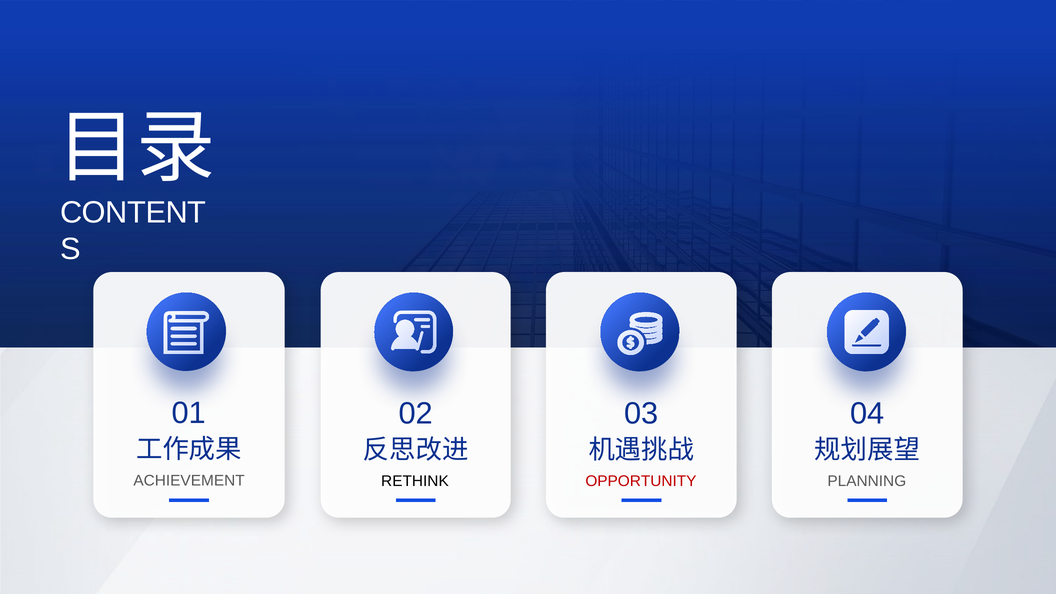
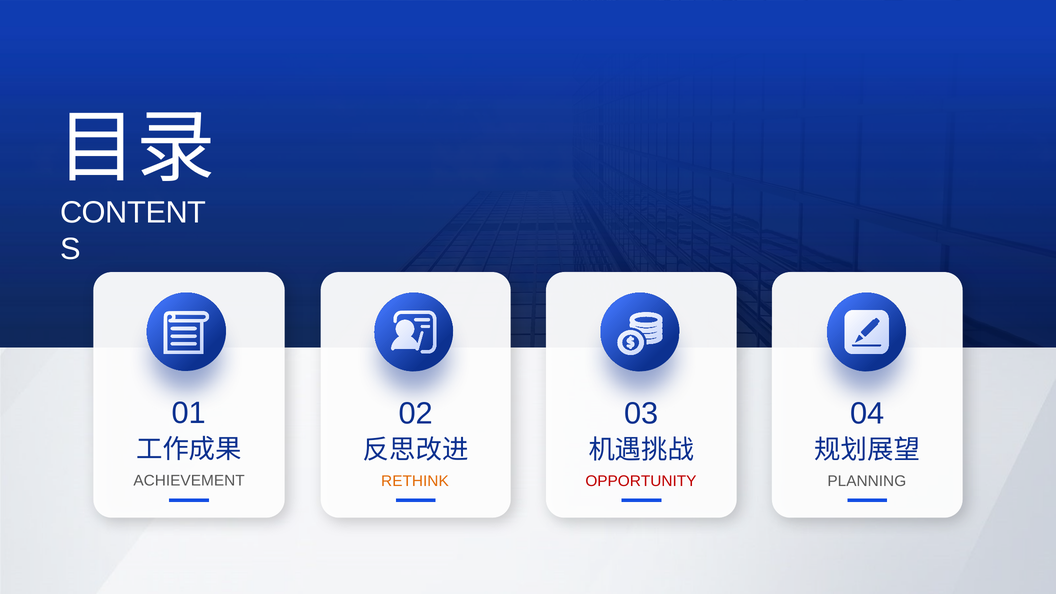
RETHINK colour: black -> orange (415, 481)
